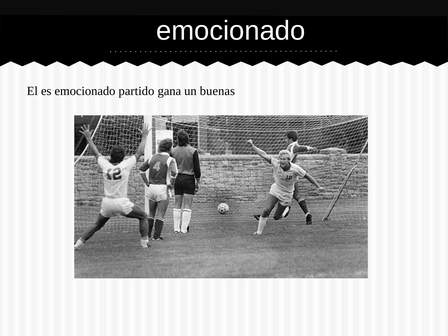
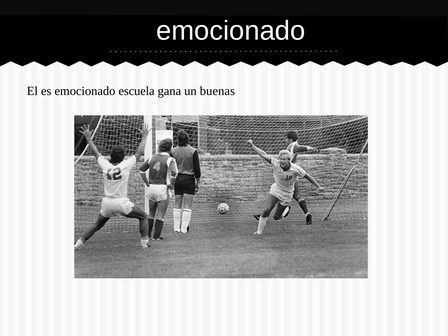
partido: partido -> escuela (137, 91)
